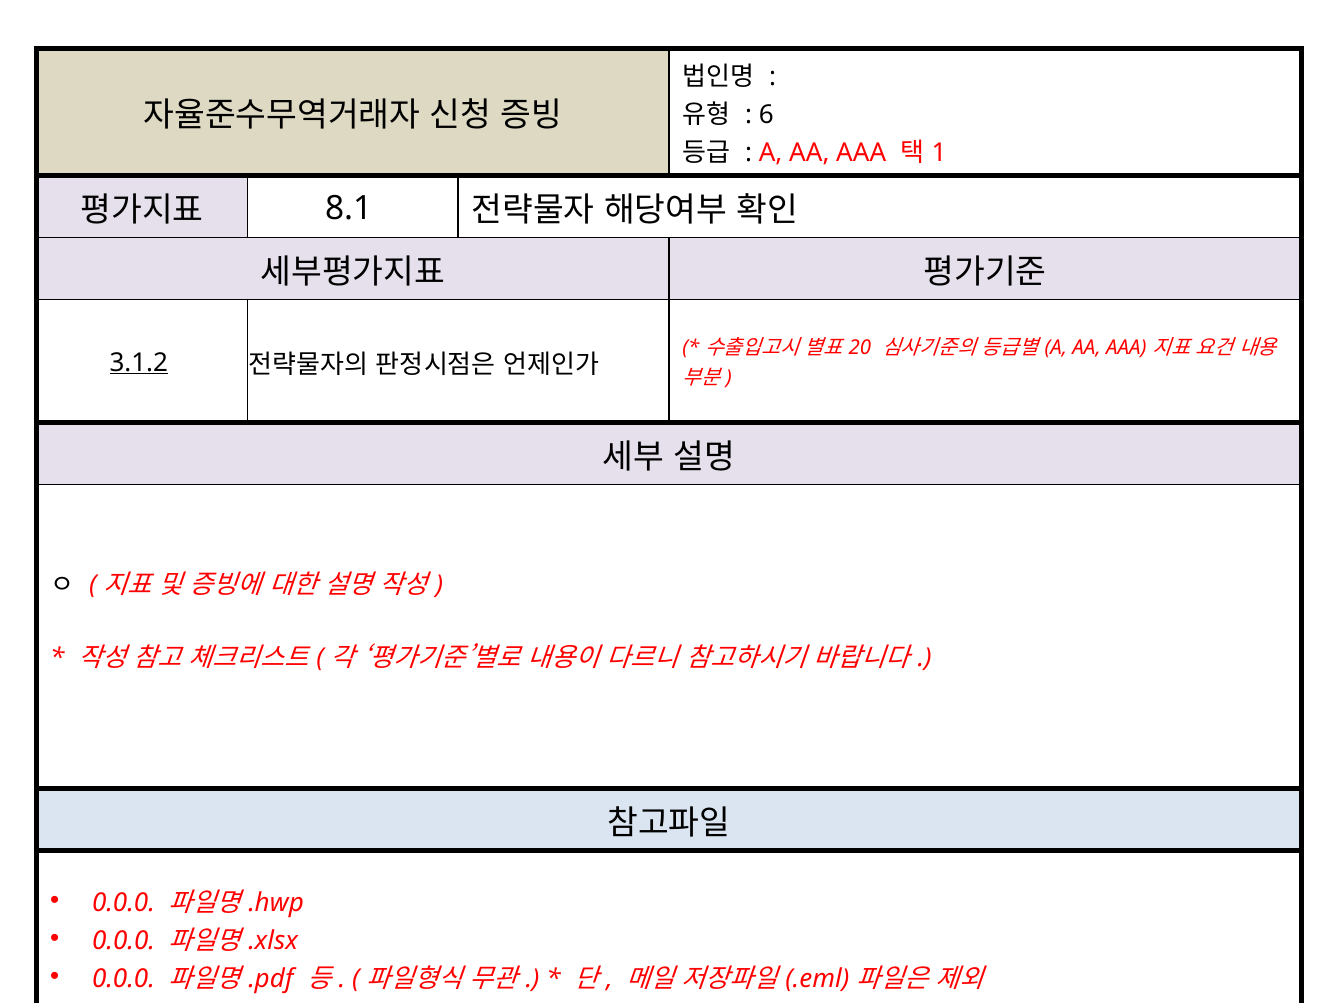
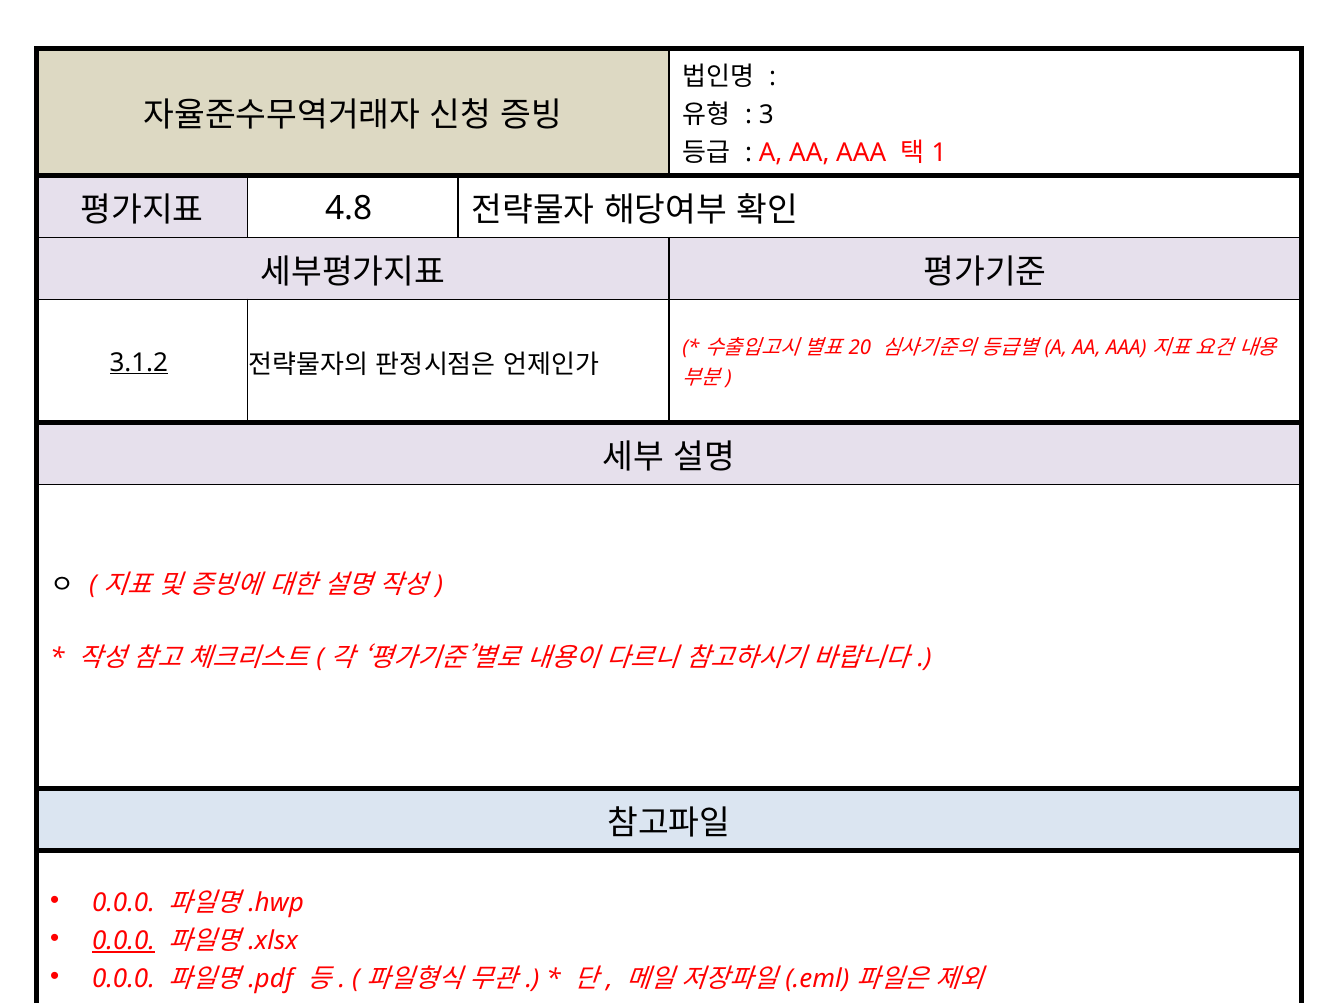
6: 6 -> 3 (766, 115)
8.1: 8.1 -> 4.8 (349, 209)
0.0.0 underline: none -> present (124, 941)
